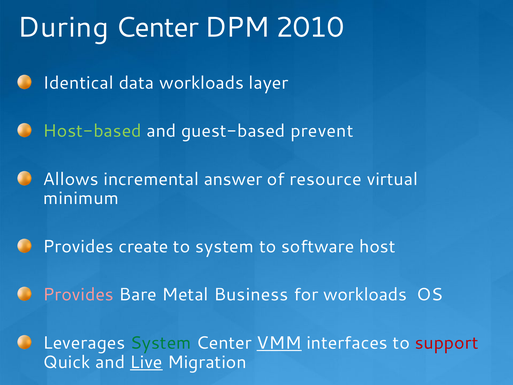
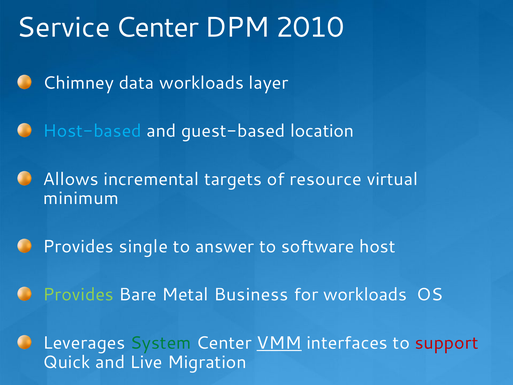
During: During -> Service (64, 28)
Identical: Identical -> Chimney (78, 83)
Host-based colour: light green -> light blue (92, 131)
prevent: prevent -> location (322, 131)
answer: answer -> targets (233, 179)
create: create -> single (143, 246)
to system: system -> answer (225, 246)
Provides colour: pink -> light green (78, 295)
Live underline: present -> none (146, 362)
